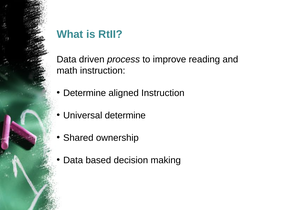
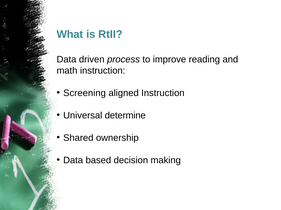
Determine: Determine -> Screening (85, 93)
